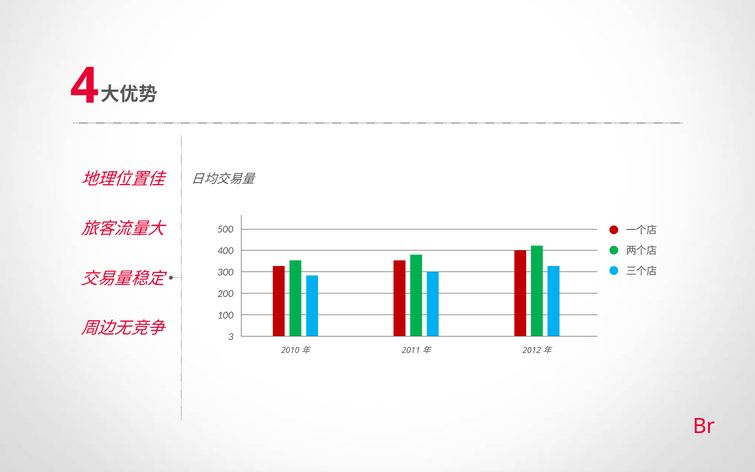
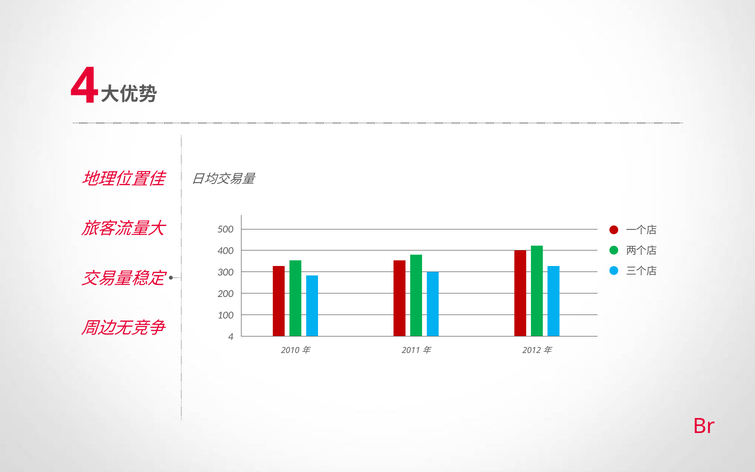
3: 3 -> 4 (231, 336)
